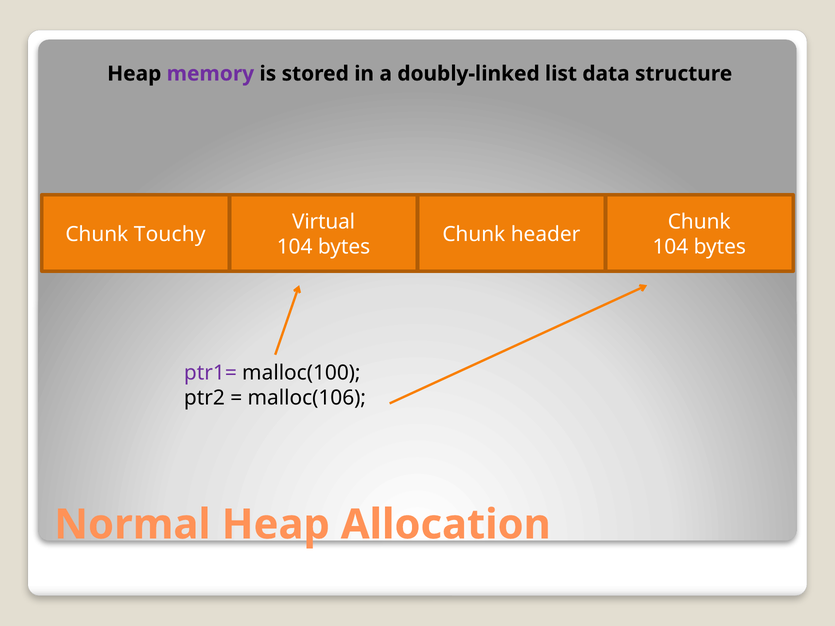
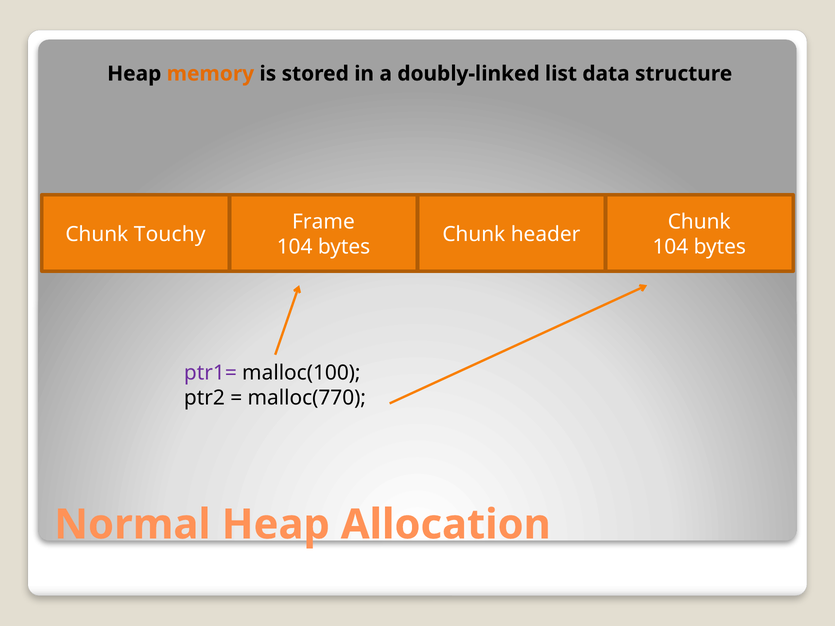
memory colour: purple -> orange (210, 74)
Virtual: Virtual -> Frame (323, 222)
malloc(106: malloc(106 -> malloc(770 (307, 398)
